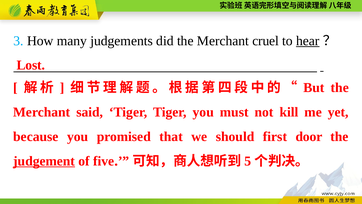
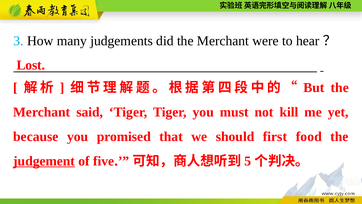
cruel: cruel -> were (266, 41)
hear underline: present -> none (308, 41)
door: door -> food (309, 136)
